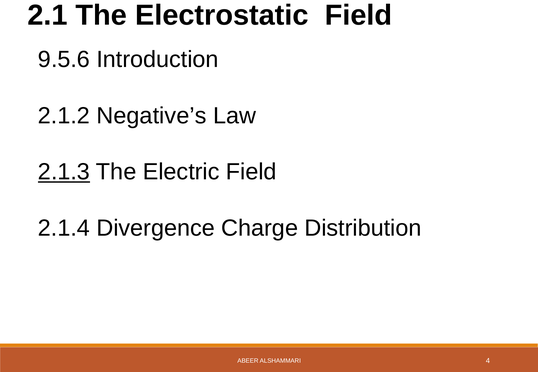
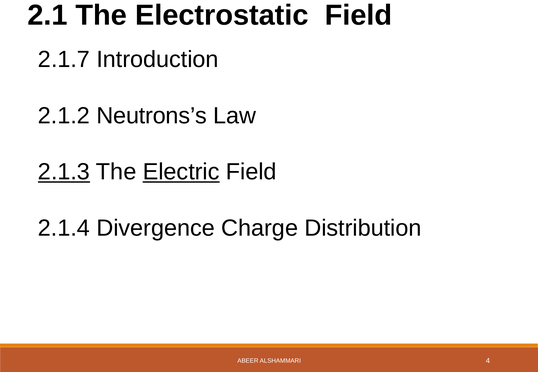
9.5.6: 9.5.6 -> 2.1.7 (64, 60)
Negative’s: Negative’s -> Neutrons’s (152, 116)
Electric underline: none -> present (181, 172)
